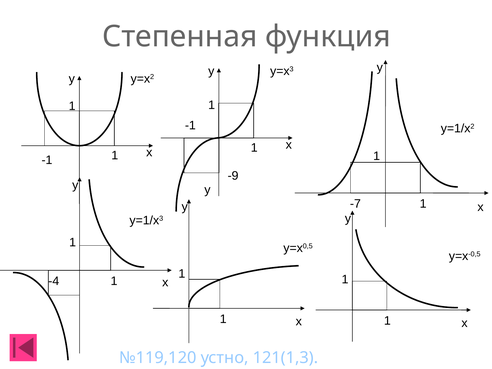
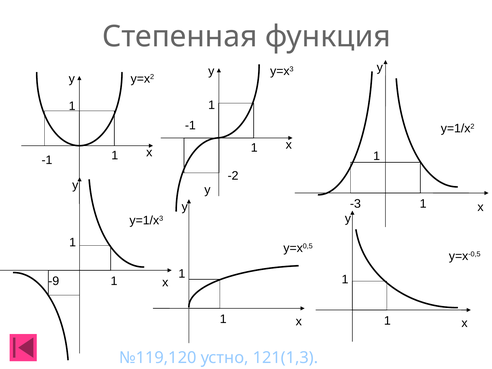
-9: -9 -> -2 (233, 176)
-7: -7 -> -3 (355, 204)
-4: -4 -> -9 (54, 281)
